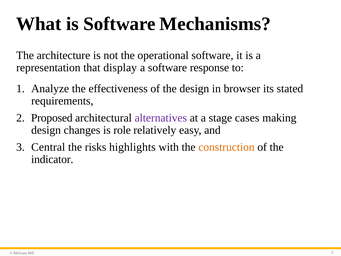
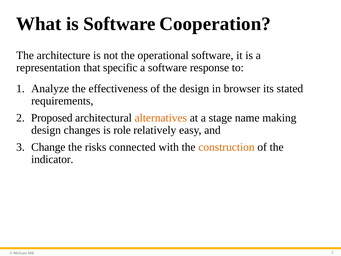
Mechanisms: Mechanisms -> Cooperation (215, 24)
display: display -> specific (120, 68)
alternatives colour: purple -> orange (161, 118)
cases: cases -> name (247, 118)
Central: Central -> Change (48, 147)
highlights: highlights -> connected (132, 147)
